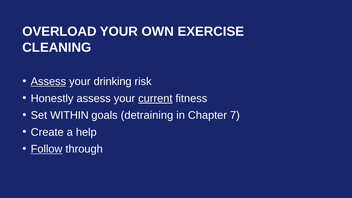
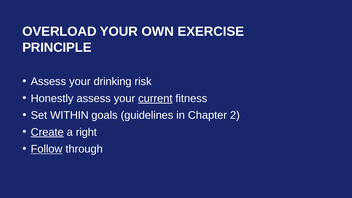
CLEANING: CLEANING -> PRINCIPLE (57, 47)
Assess underline: present -> none (48, 82)
detraining: detraining -> guidelines (147, 115)
7: 7 -> 2 (235, 115)
Create underline: none -> present (47, 132)
help: help -> right (86, 132)
